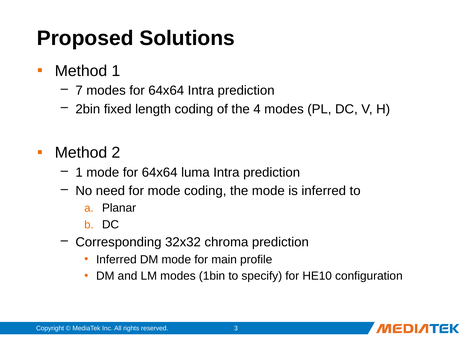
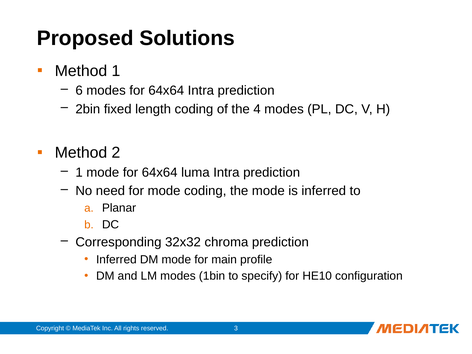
7: 7 -> 6 (79, 91)
